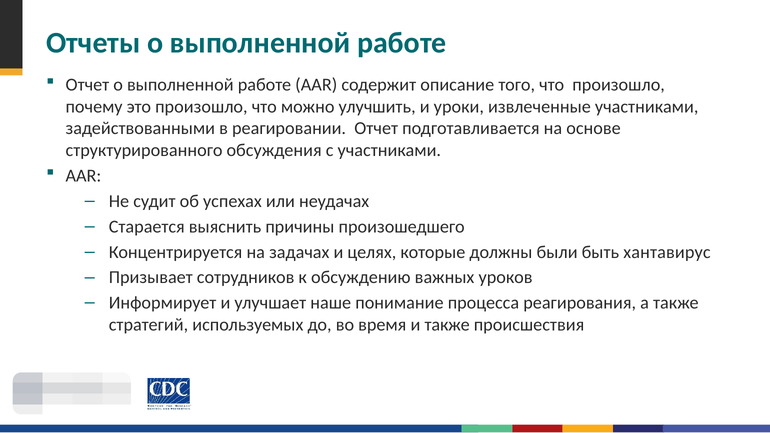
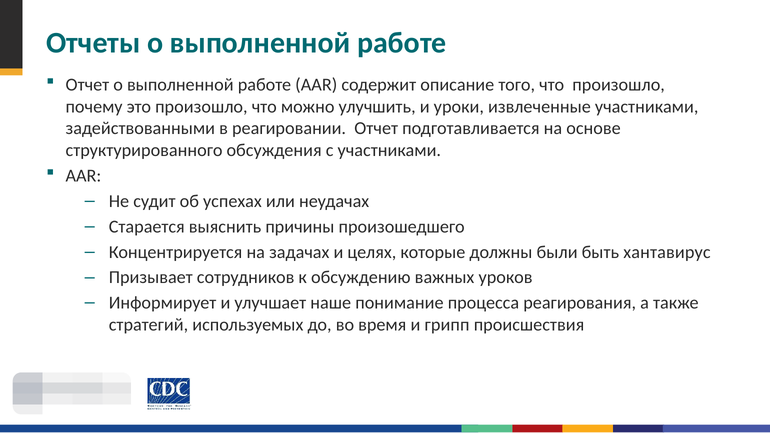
и также: также -> грипп (447, 325)
